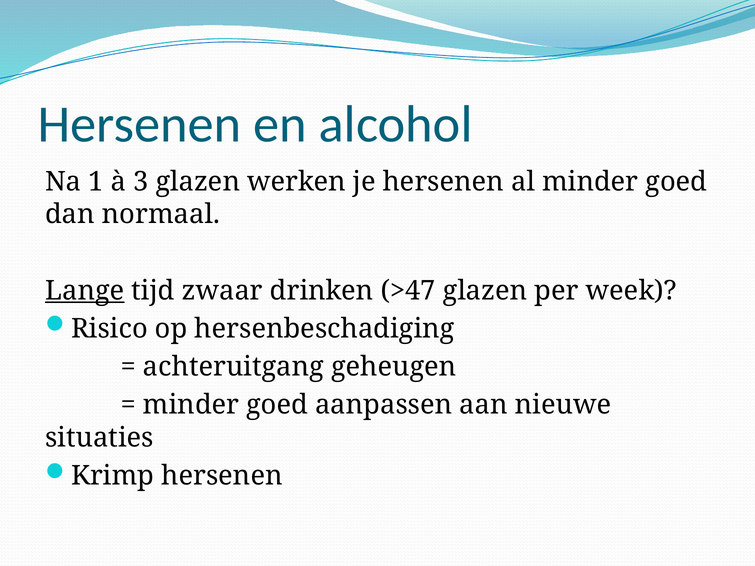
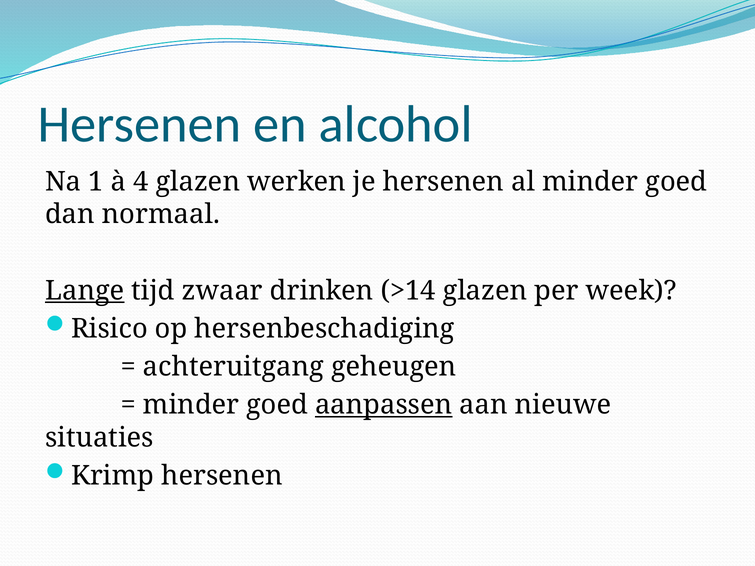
3: 3 -> 4 (141, 182)
>47: >47 -> >14 (408, 291)
aanpassen underline: none -> present (384, 405)
